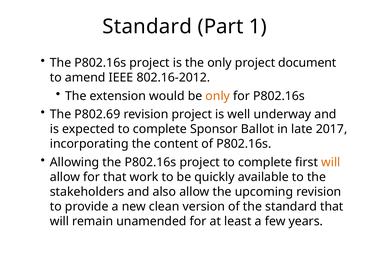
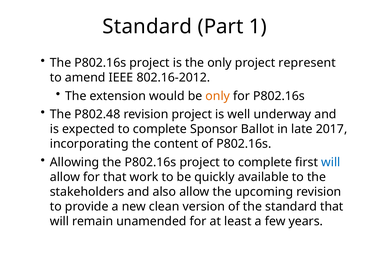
document: document -> represent (307, 63)
P802.69: P802.69 -> P802.48 (97, 114)
will colour: orange -> blue (331, 162)
